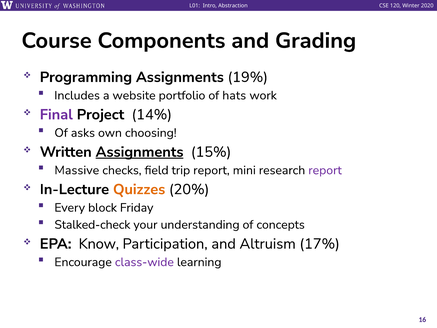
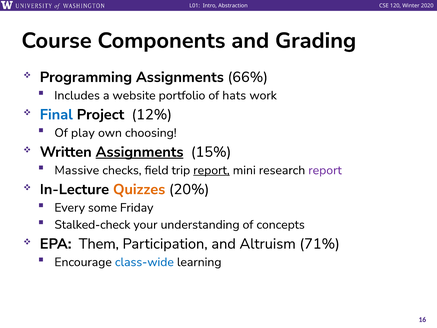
19%: 19% -> 66% (248, 77)
Final colour: purple -> blue (56, 114)
14%: 14% -> 12% (152, 114)
asks: asks -> play (83, 133)
report underline: none -> present (211, 170)
block: block -> some (103, 207)
Know: Know -> Them (99, 244)
17%: 17% -> 71% (320, 244)
class-wide colour: purple -> blue (144, 262)
